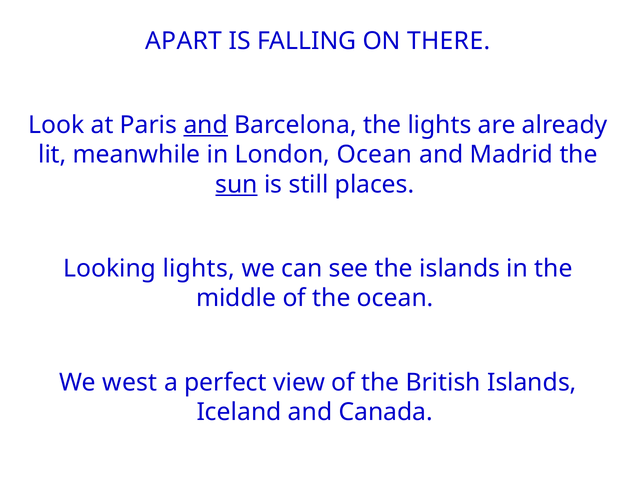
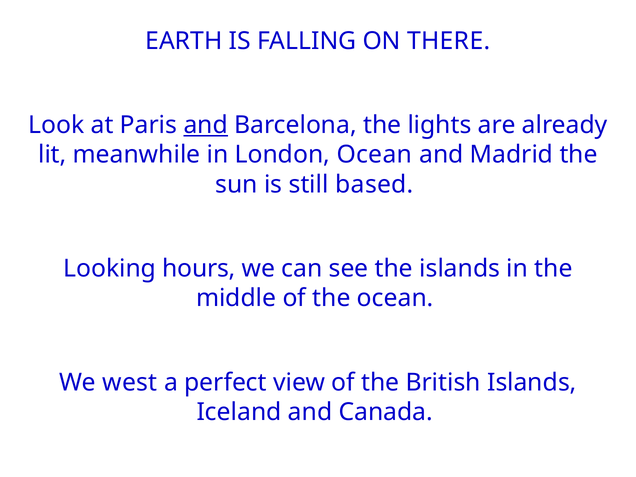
APART: APART -> EARTH (184, 41)
sun underline: present -> none (237, 184)
places: places -> based (374, 184)
Looking lights: lights -> hours (199, 269)
